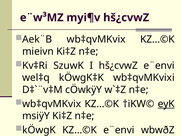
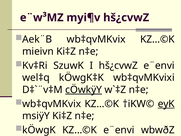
cÖwkÿY underline: none -> present (84, 90)
